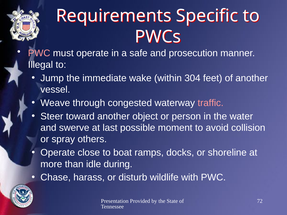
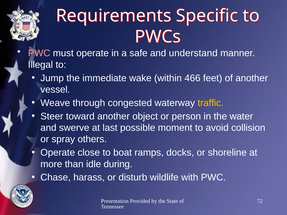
prosecution: prosecution -> understand (193, 53)
304: 304 -> 466 (192, 78)
traffic colour: pink -> yellow (211, 103)
